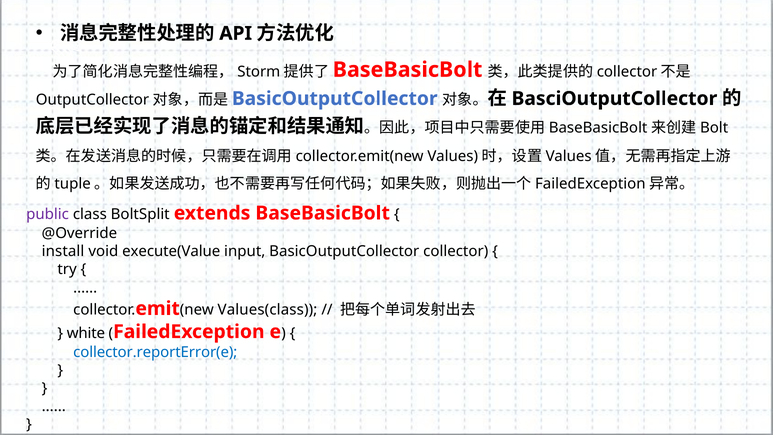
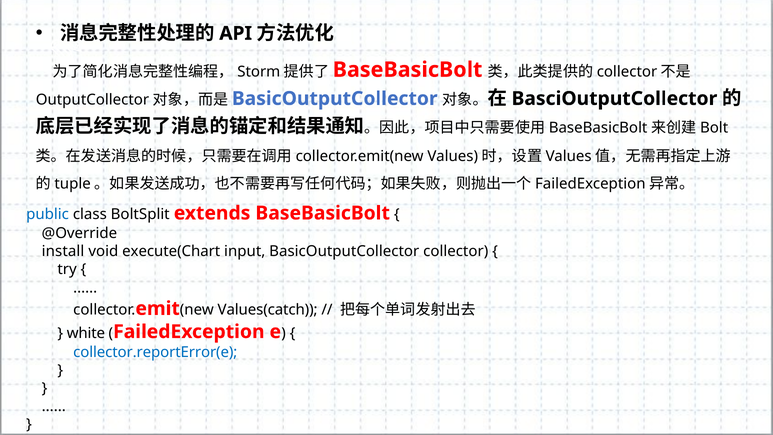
public colour: purple -> blue (48, 214)
execute(Value: execute(Value -> execute(Chart (171, 251)
Values(class: Values(class -> Values(catch (268, 310)
